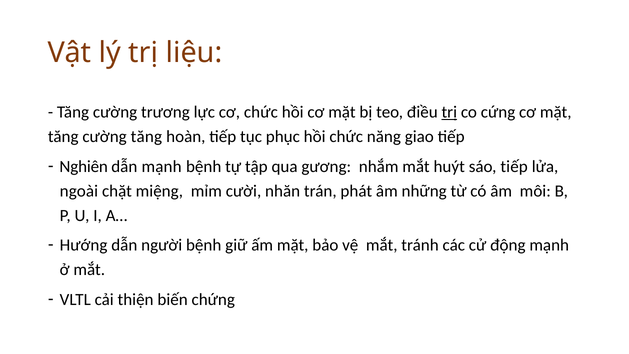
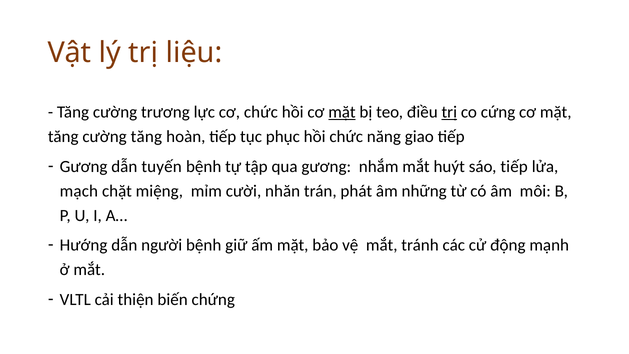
mặt underline: none -> present (342, 112)
Nghiên: Nghiên -> Gương (84, 166)
dẫn mạnh: mạnh -> tuyến (162, 166)
ngoài: ngoài -> mạch (79, 191)
